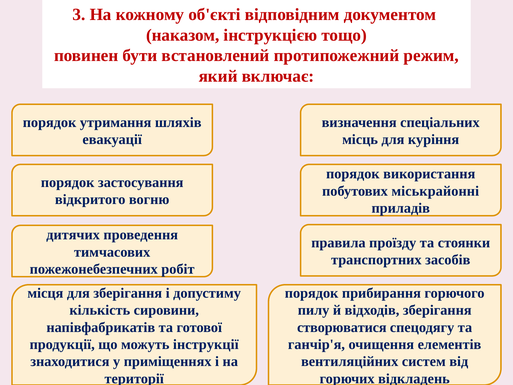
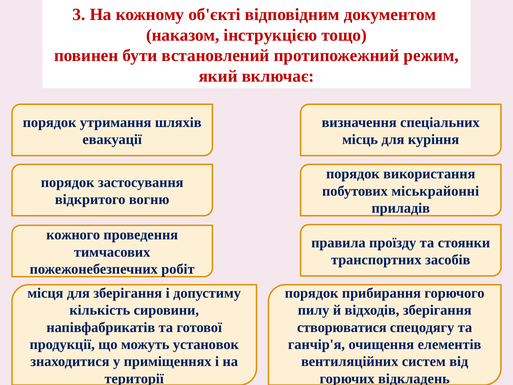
дитячих: дитячих -> кожного (73, 235)
інструкції: інструкції -> установок (206, 344)
